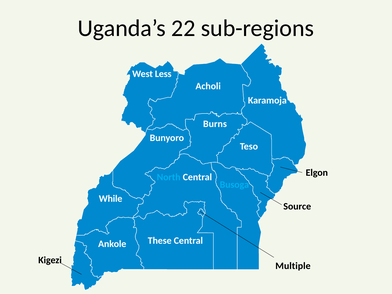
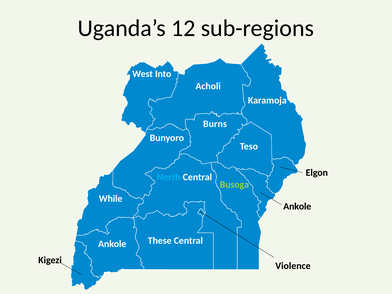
22: 22 -> 12 (183, 28)
Less: Less -> Into (163, 74)
Busoga colour: light blue -> light green (234, 185)
Source: Source -> Ankole (297, 206)
Multiple: Multiple -> Violence (293, 266)
